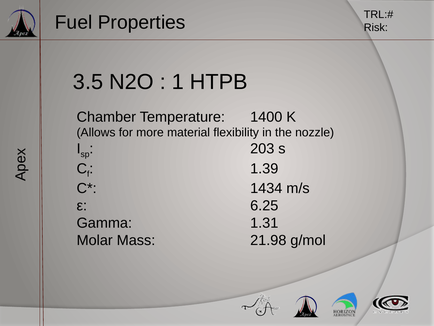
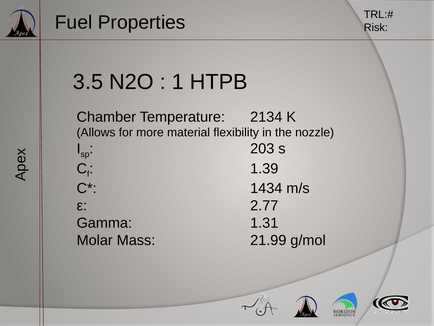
1400: 1400 -> 2134 (266, 117)
6.25: 6.25 -> 2.77 (264, 205)
21.98: 21.98 -> 21.99 (268, 240)
